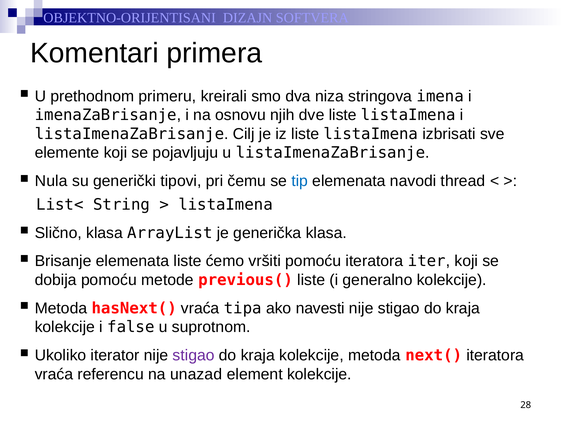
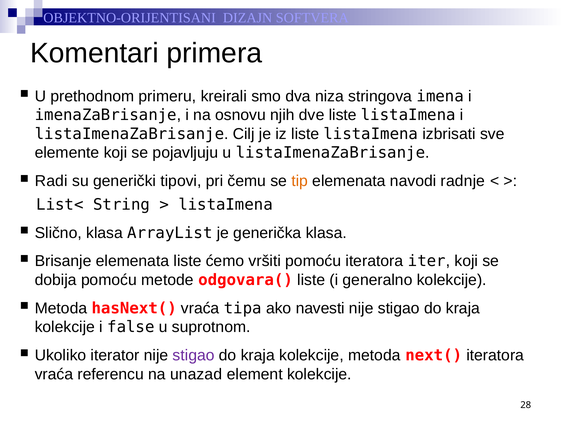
Nula: Nula -> Radi (51, 181)
tip colour: blue -> orange (300, 181)
thread: thread -> radnje (463, 181)
previous(: previous( -> odgovara( (246, 280)
